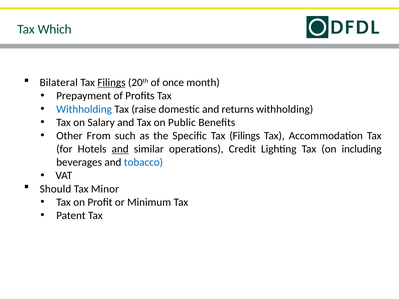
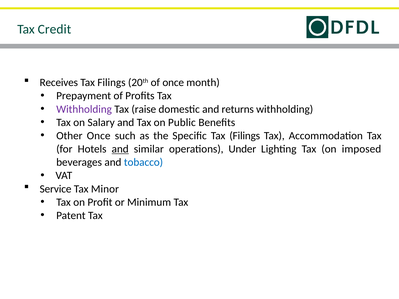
Which: Which -> Credit (54, 29)
Bilateral: Bilateral -> Receives (59, 83)
Filings underline: present -> none (111, 83)
Withholding colour: blue -> purple (84, 109)
Other From: From -> Once (99, 136)
Credit: Credit -> Under (242, 149)
including: including -> imposed (361, 149)
Should: Should -> Service (56, 189)
